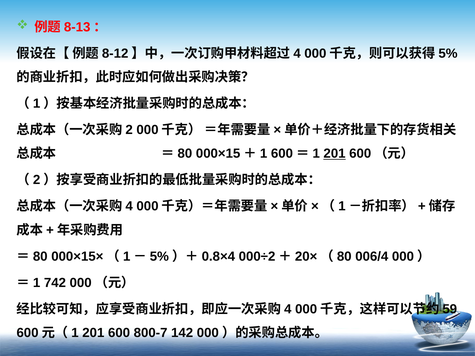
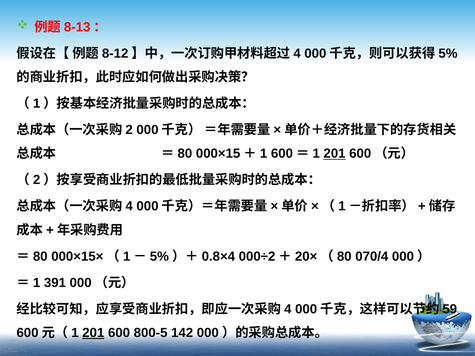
006/4: 006/4 -> 070/4 (372, 257)
742: 742 -> 391 (55, 283)
201 underline: none -> present (93, 333)
800-7: 800-7 -> 800-5 (151, 333)
